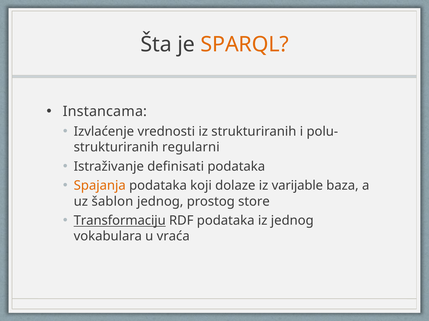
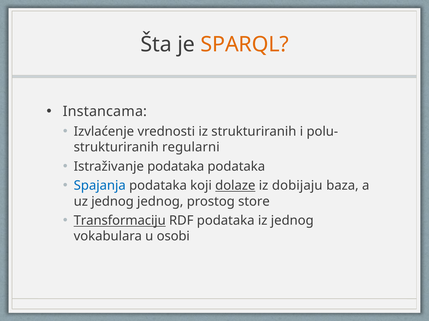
Istraživanje definisati: definisati -> podataka (176, 167)
Spajanja colour: orange -> blue (100, 186)
dolaze underline: none -> present (235, 186)
varijable: varijable -> dobijaju (297, 186)
uz šablon: šablon -> jednog (113, 202)
vraća: vraća -> osobi (173, 237)
